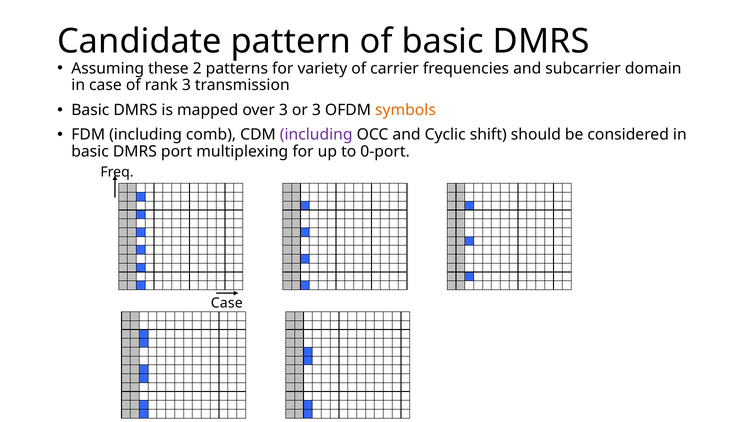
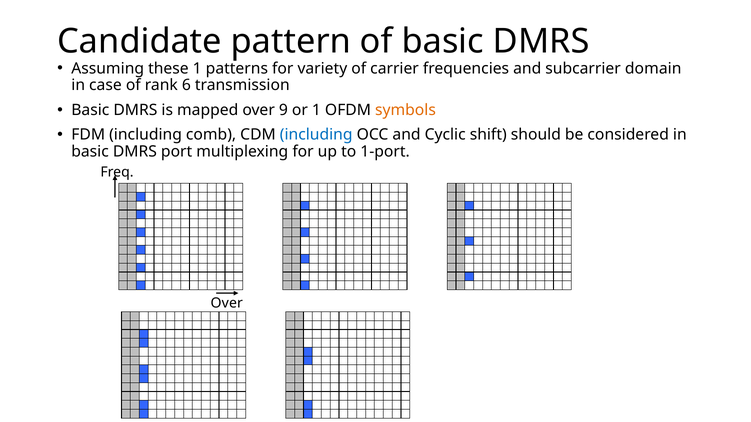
these 2: 2 -> 1 (197, 68)
rank 3: 3 -> 6 (186, 85)
over 3: 3 -> 9 (283, 110)
or 3: 3 -> 1 (316, 110)
including colour: purple -> blue (316, 135)
0-port: 0-port -> 1-port (385, 152)
Case: Case -> Over (227, 304)
